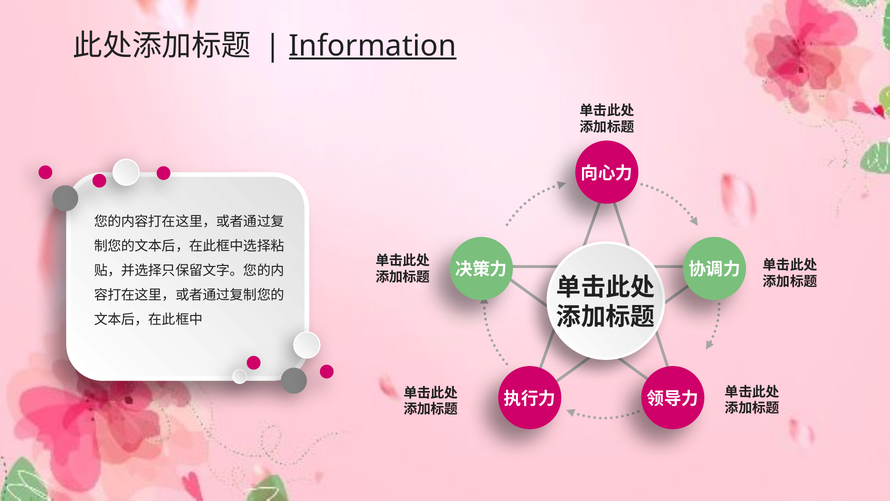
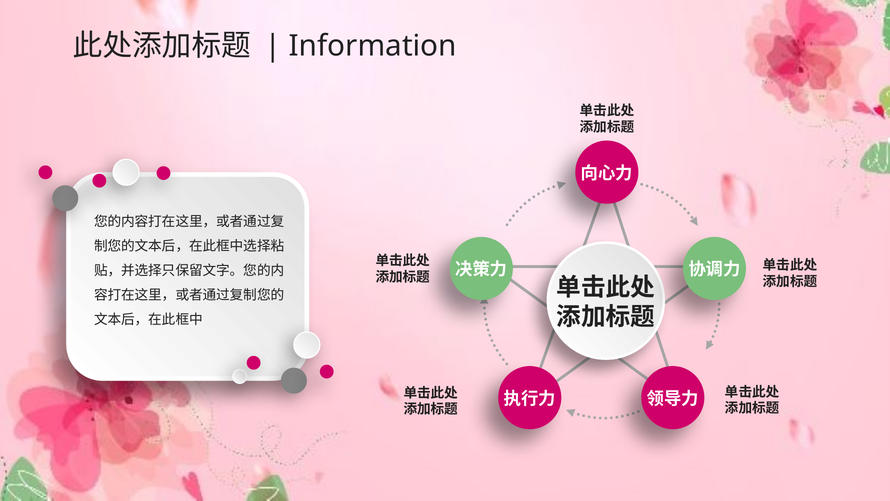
Information underline: present -> none (373, 46)
